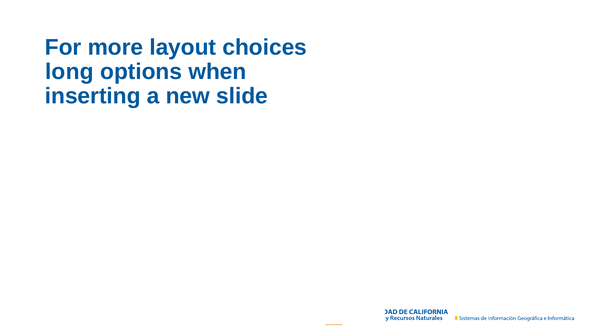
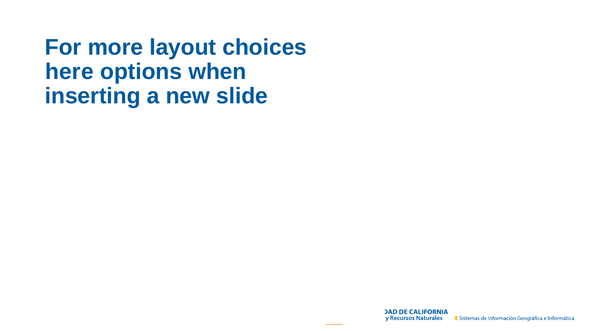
long: long -> here (69, 72)
